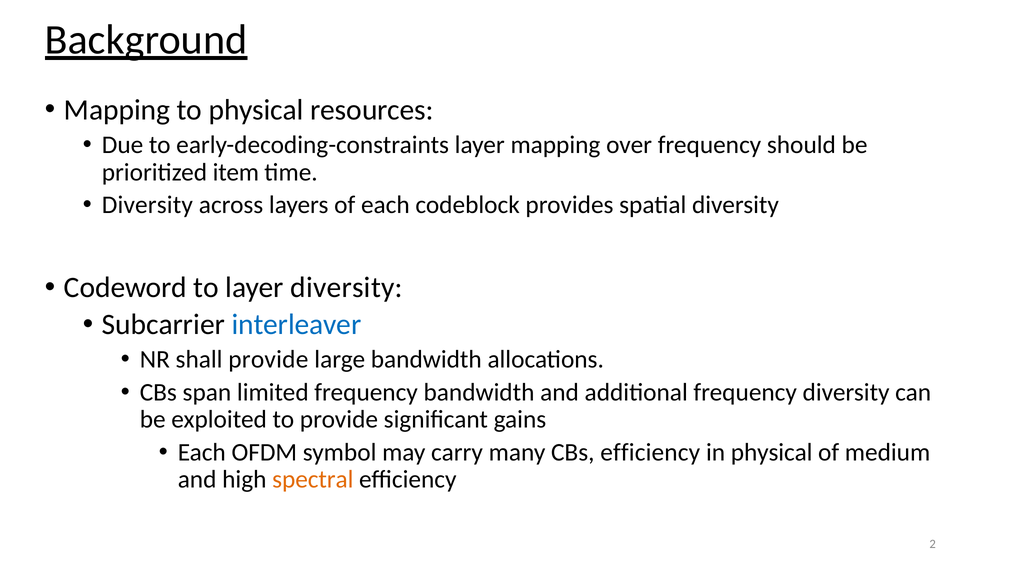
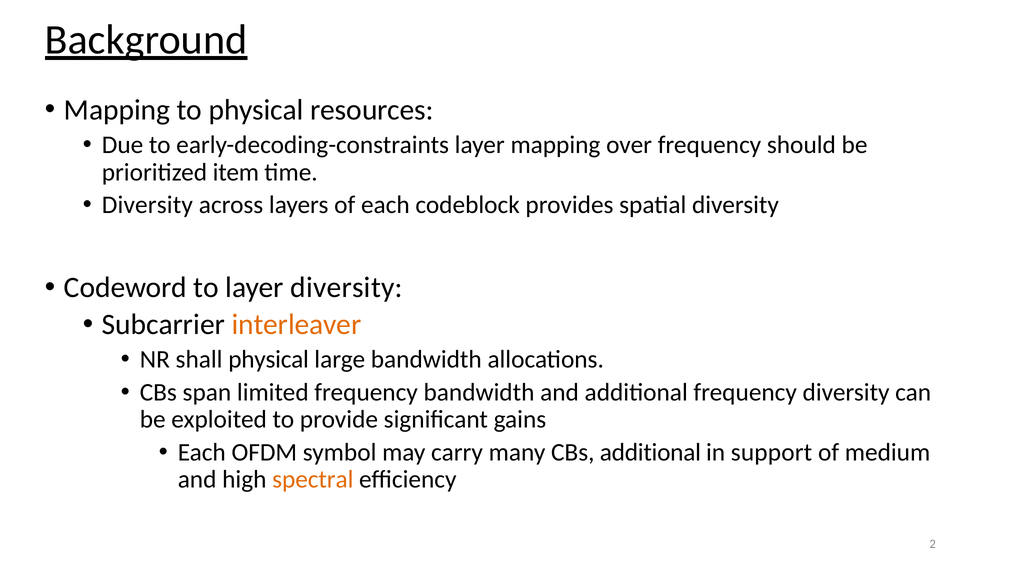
interleaver colour: blue -> orange (296, 325)
shall provide: provide -> physical (269, 359)
CBs efficiency: efficiency -> additional (650, 452)
in physical: physical -> support (772, 452)
